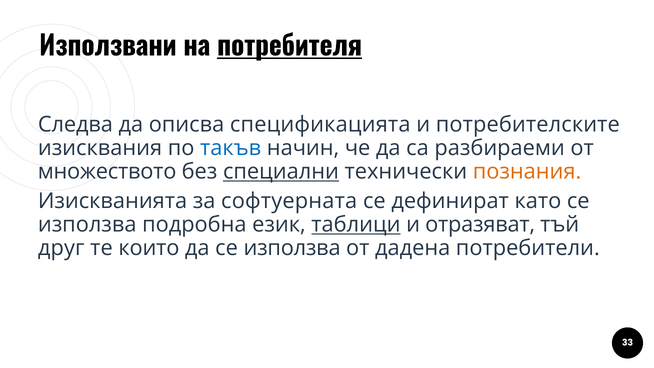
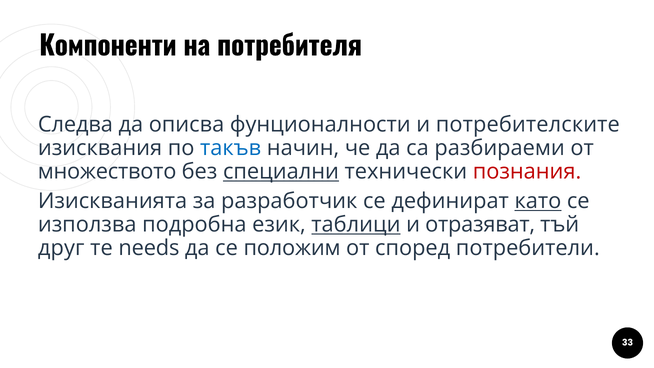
Използвани: Използвани -> Компоненти (108, 46)
потребителя underline: present -> none (290, 46)
спецификацията: спецификацията -> фунционалности (320, 124)
познания colour: orange -> red (527, 172)
софтуерната: софтуерната -> разработчик (289, 201)
като underline: none -> present (538, 201)
които: които -> needs (149, 248)
да се използва: използва -> положим (292, 248)
дадена: дадена -> според (413, 248)
